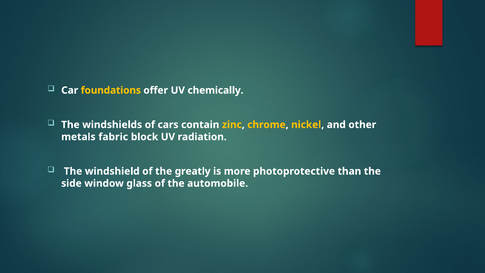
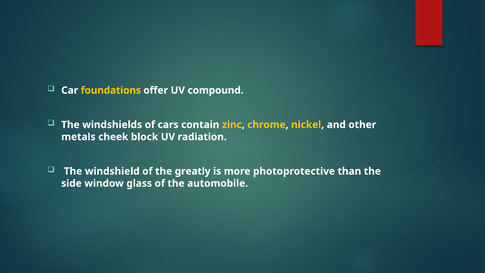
chemically: chemically -> compound (216, 90)
fabric: fabric -> cheek (113, 137)
